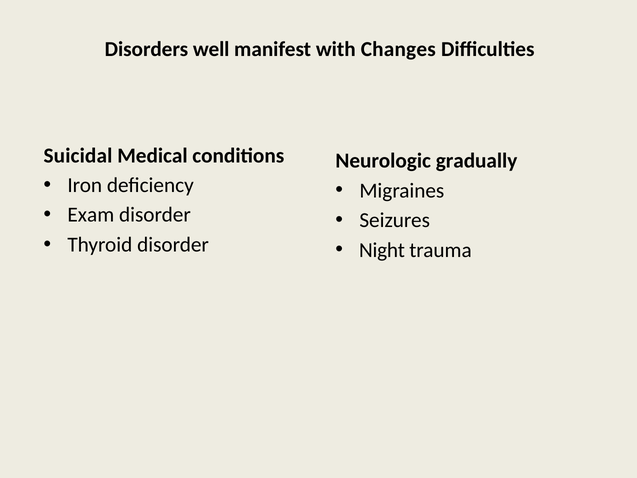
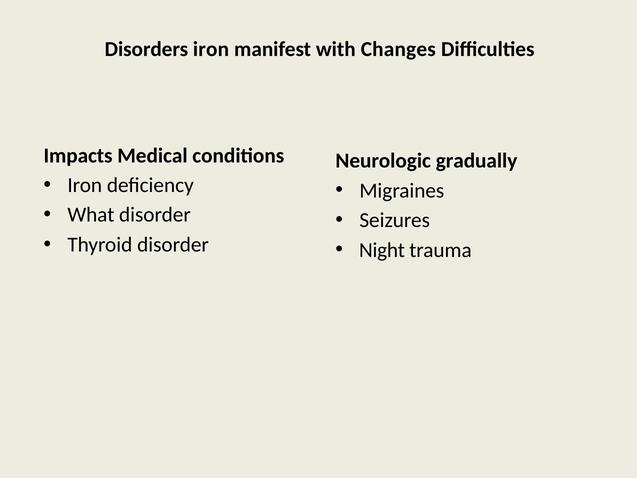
Disorders well: well -> iron (211, 49)
Suicidal: Suicidal -> Impacts (78, 155)
Exam: Exam -> What (91, 215)
